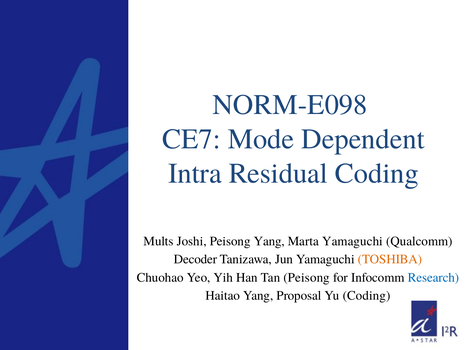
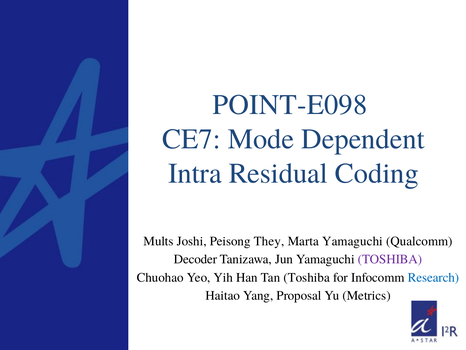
NORM-E098: NORM-E098 -> POINT-E098 (290, 105)
Peisong Yang: Yang -> They (269, 241)
TOSHIBA colour: orange -> purple (390, 259)
Tan Peisong: Peisong -> Toshiba (307, 277)
Yu Coding: Coding -> Metrics (367, 295)
